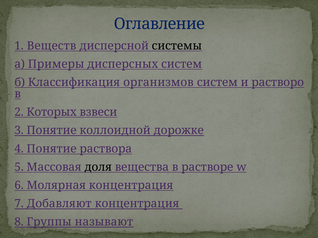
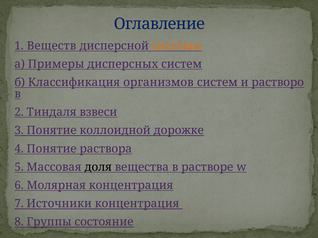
системы colour: black -> orange (177, 46)
Которых: Которых -> Тиндаля (52, 112)
Добавляют: Добавляют -> Источники (59, 204)
называют: называют -> состояние (104, 222)
